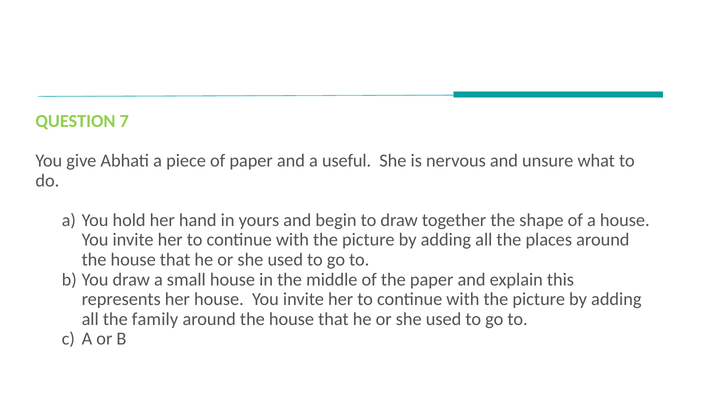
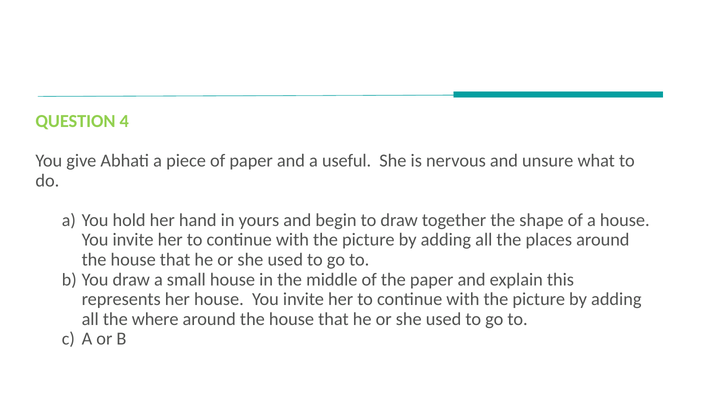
7: 7 -> 4 (124, 121)
family: family -> where (155, 319)
